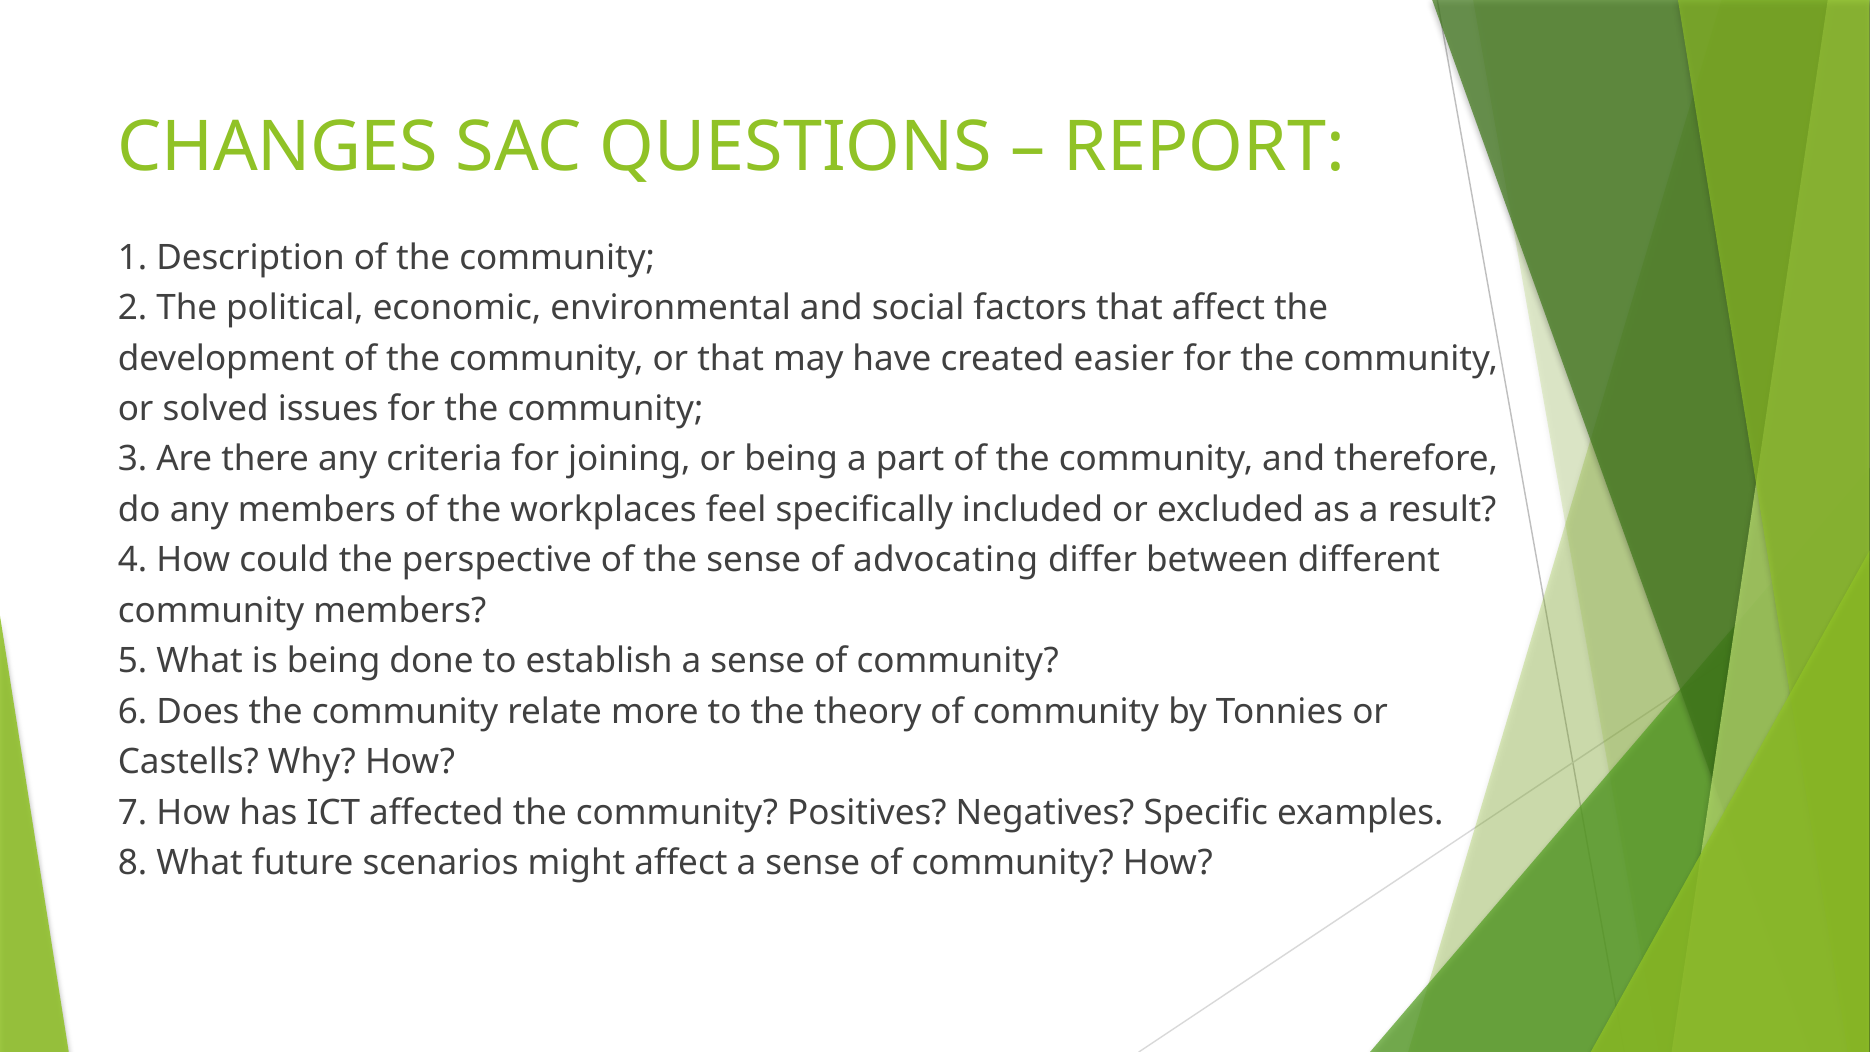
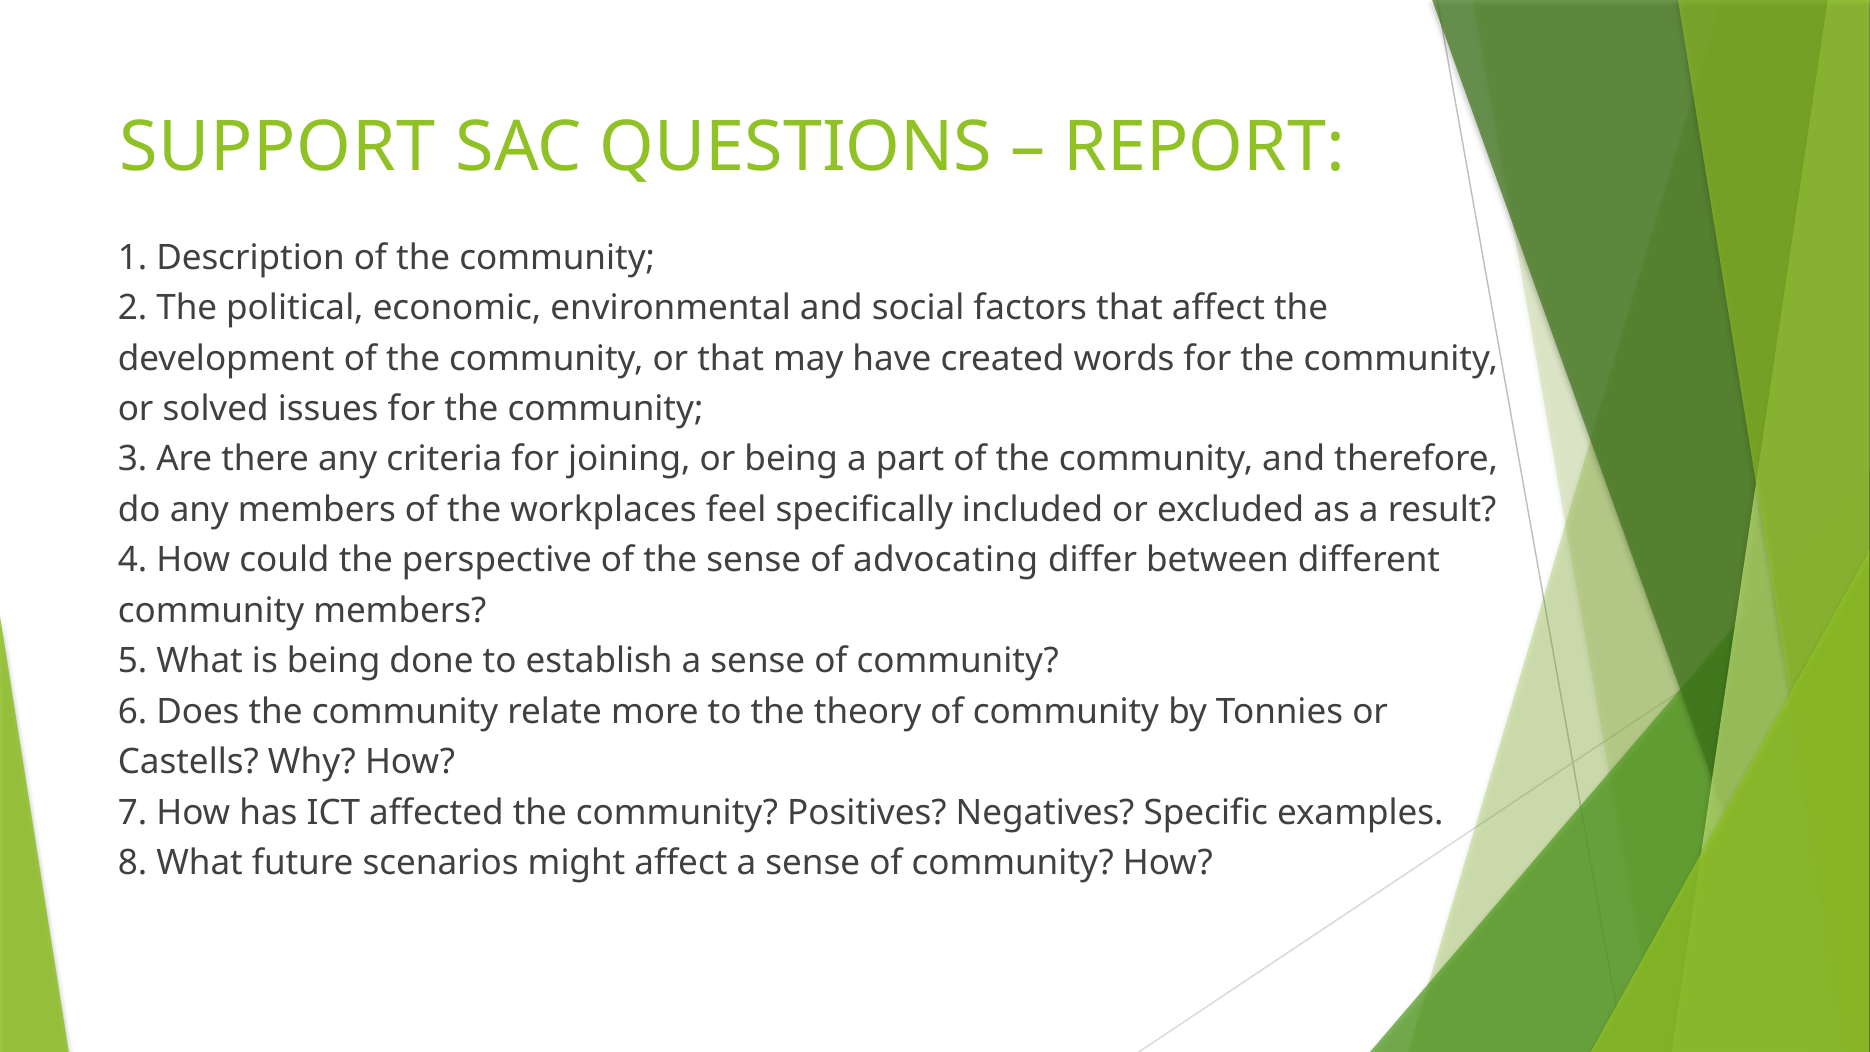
CHANGES: CHANGES -> SUPPORT (277, 147)
easier: easier -> words (1124, 358)
